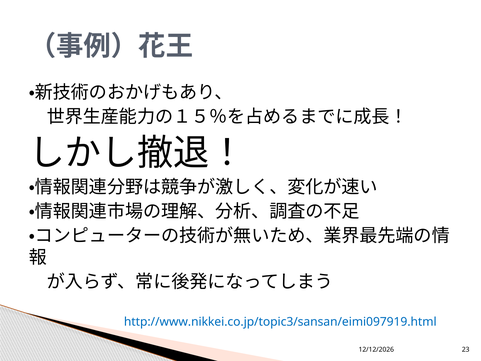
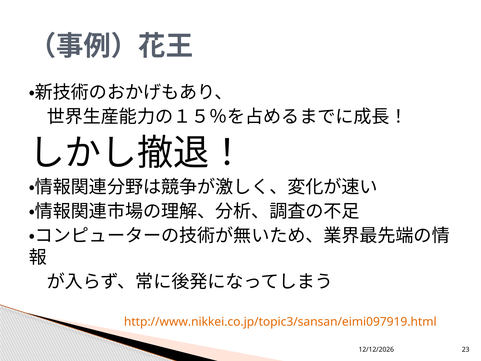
http://www.nikkei.co.jp/topic3/sansan/eimi097919.html colour: blue -> orange (280, 322)
